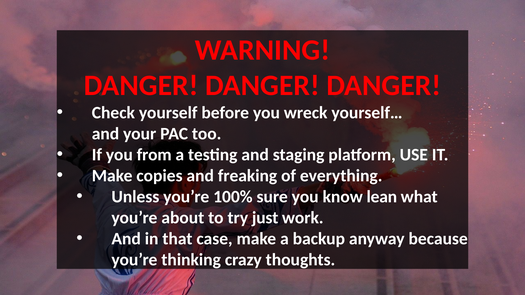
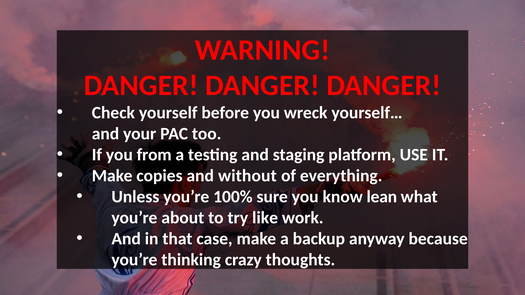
freaking: freaking -> without (247, 176)
just: just -> like (265, 218)
